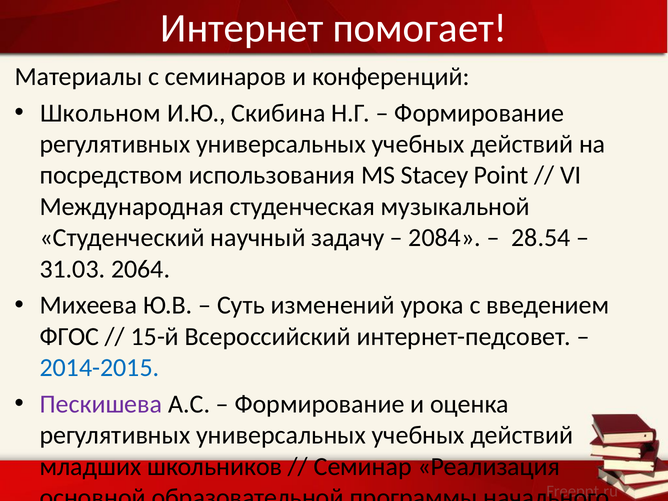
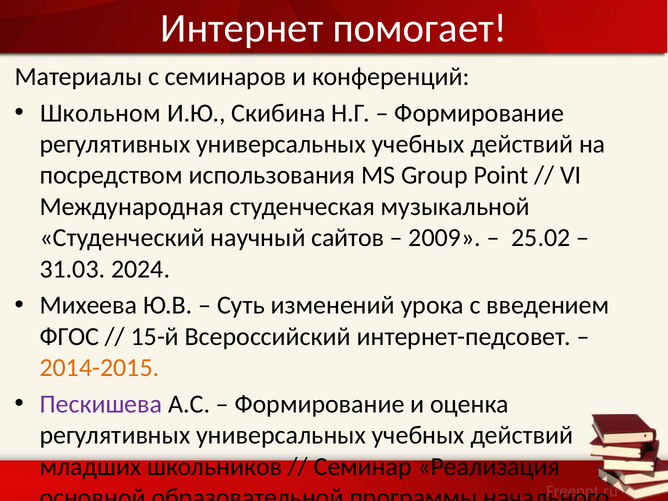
Stacey: Stacey -> Group (434, 175)
задачу: задачу -> сайтов (348, 238)
2084: 2084 -> 2009 (445, 238)
28.54: 28.54 -> 25.02 (541, 238)
2064: 2064 -> 2024 (141, 269)
2014-2015 colour: blue -> orange (99, 368)
